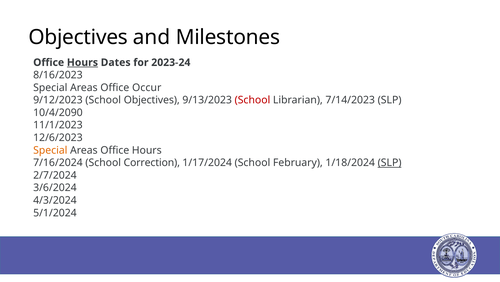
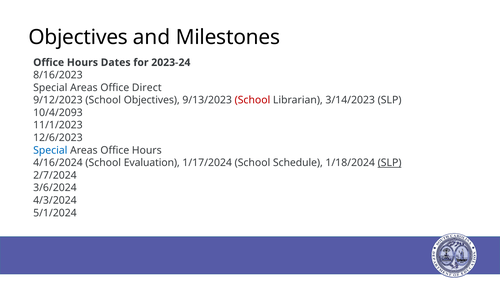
Hours underline: present -> none (82, 62)
Occur: Occur -> Direct (147, 87)
7/14/2023: 7/14/2023 -> 3/14/2023 (350, 100)
10/4/2090: 10/4/2090 -> 10/4/2093 (58, 112)
Special colour: orange -> blue (50, 150)
7/16/2024: 7/16/2024 -> 4/16/2024 (58, 162)
Correction: Correction -> Evaluation (152, 162)
February: February -> Schedule (298, 162)
